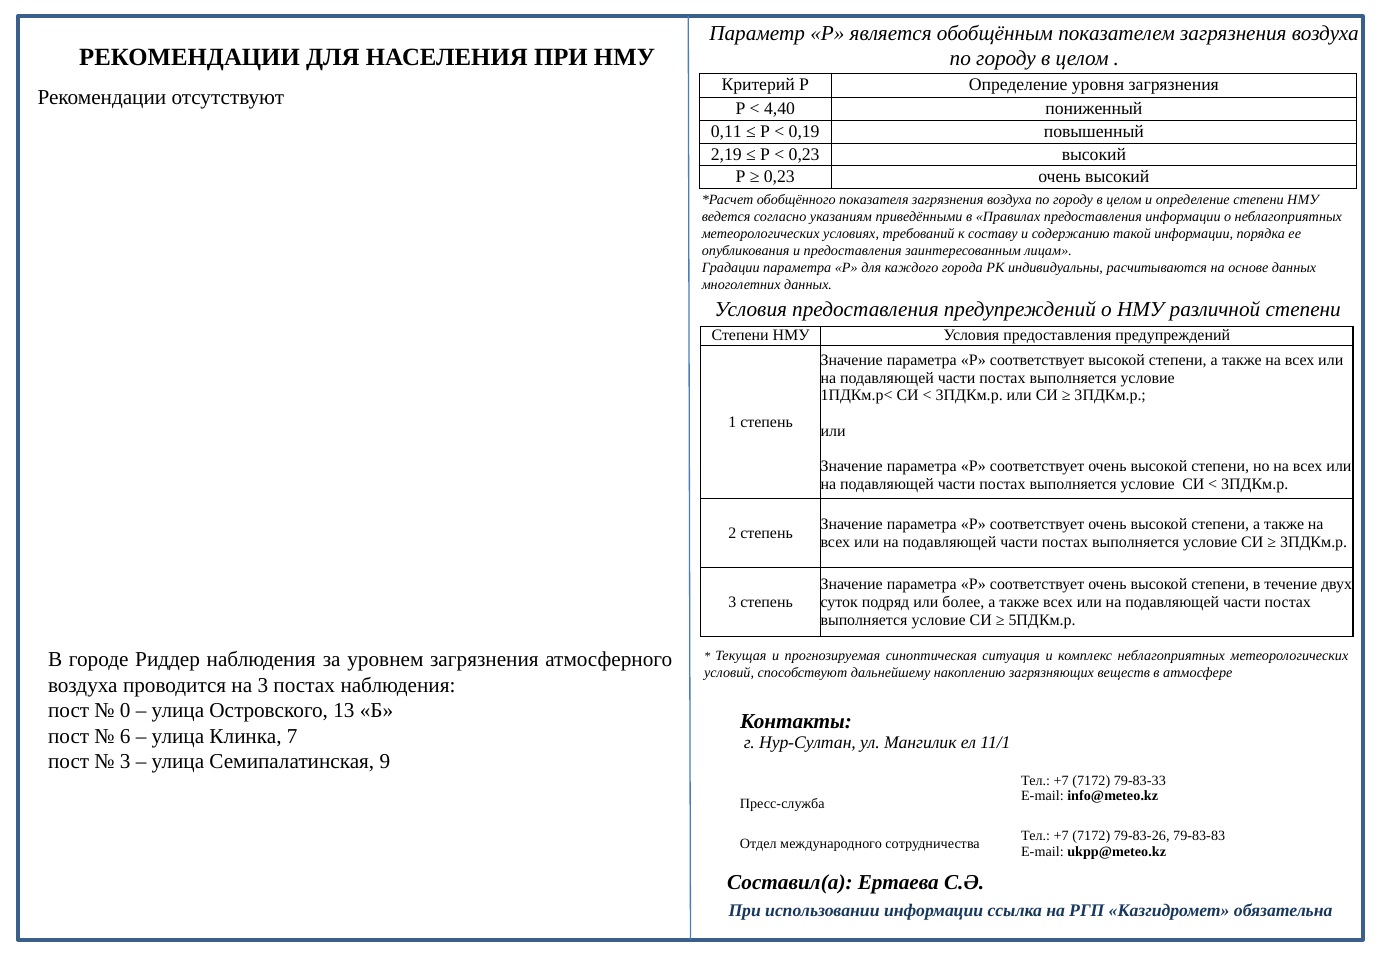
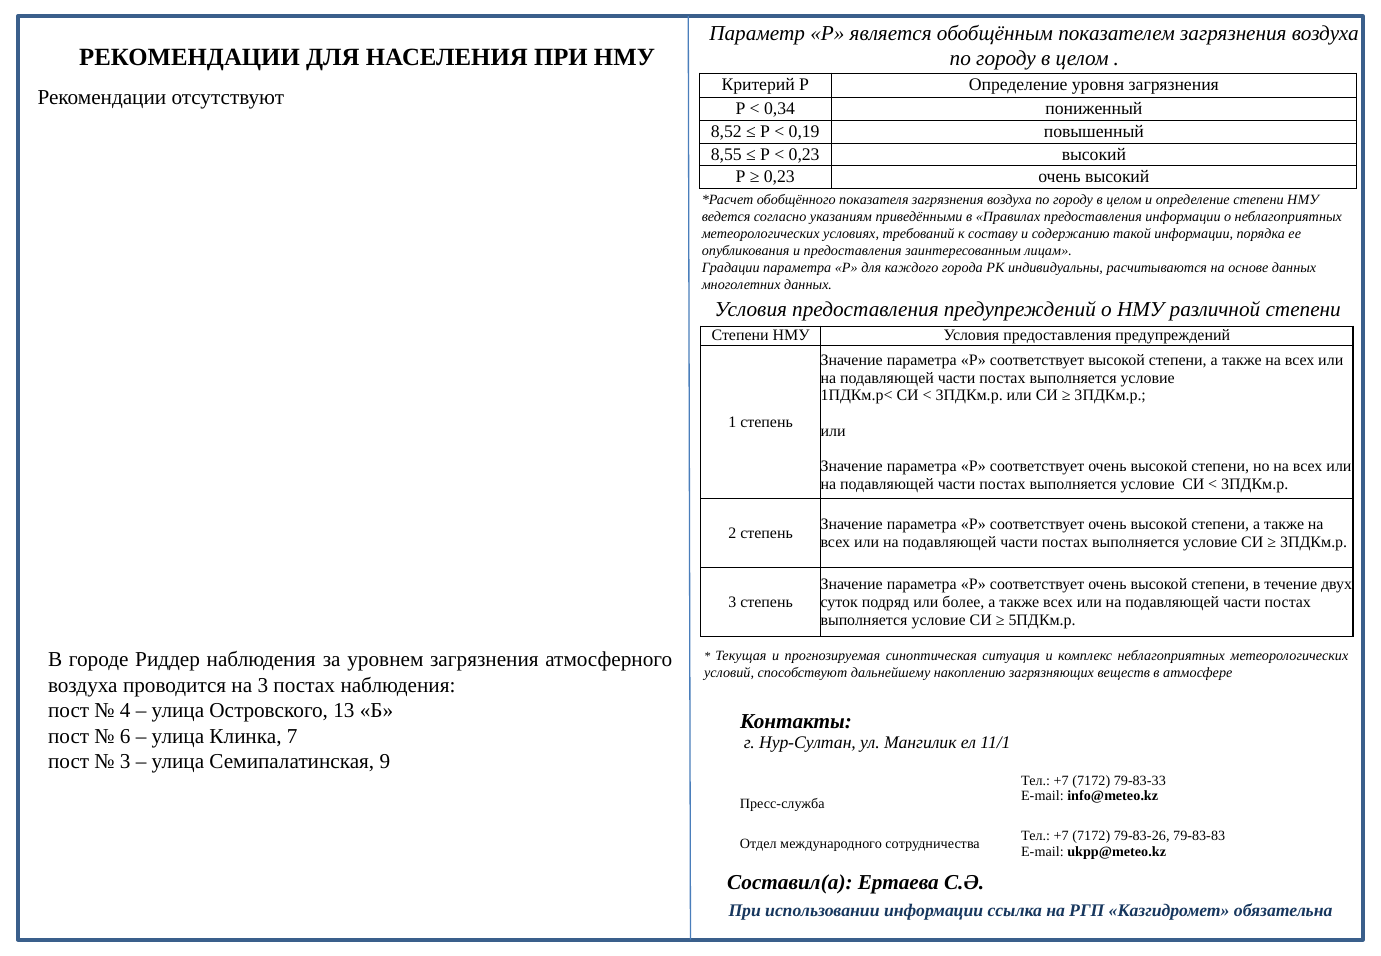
4,40: 4,40 -> 0,34 (780, 109)
0,11: 0,11 -> 8,52 (726, 132)
2,19: 2,19 -> 8,55 (726, 154)
0: 0 -> 4 (125, 711)
